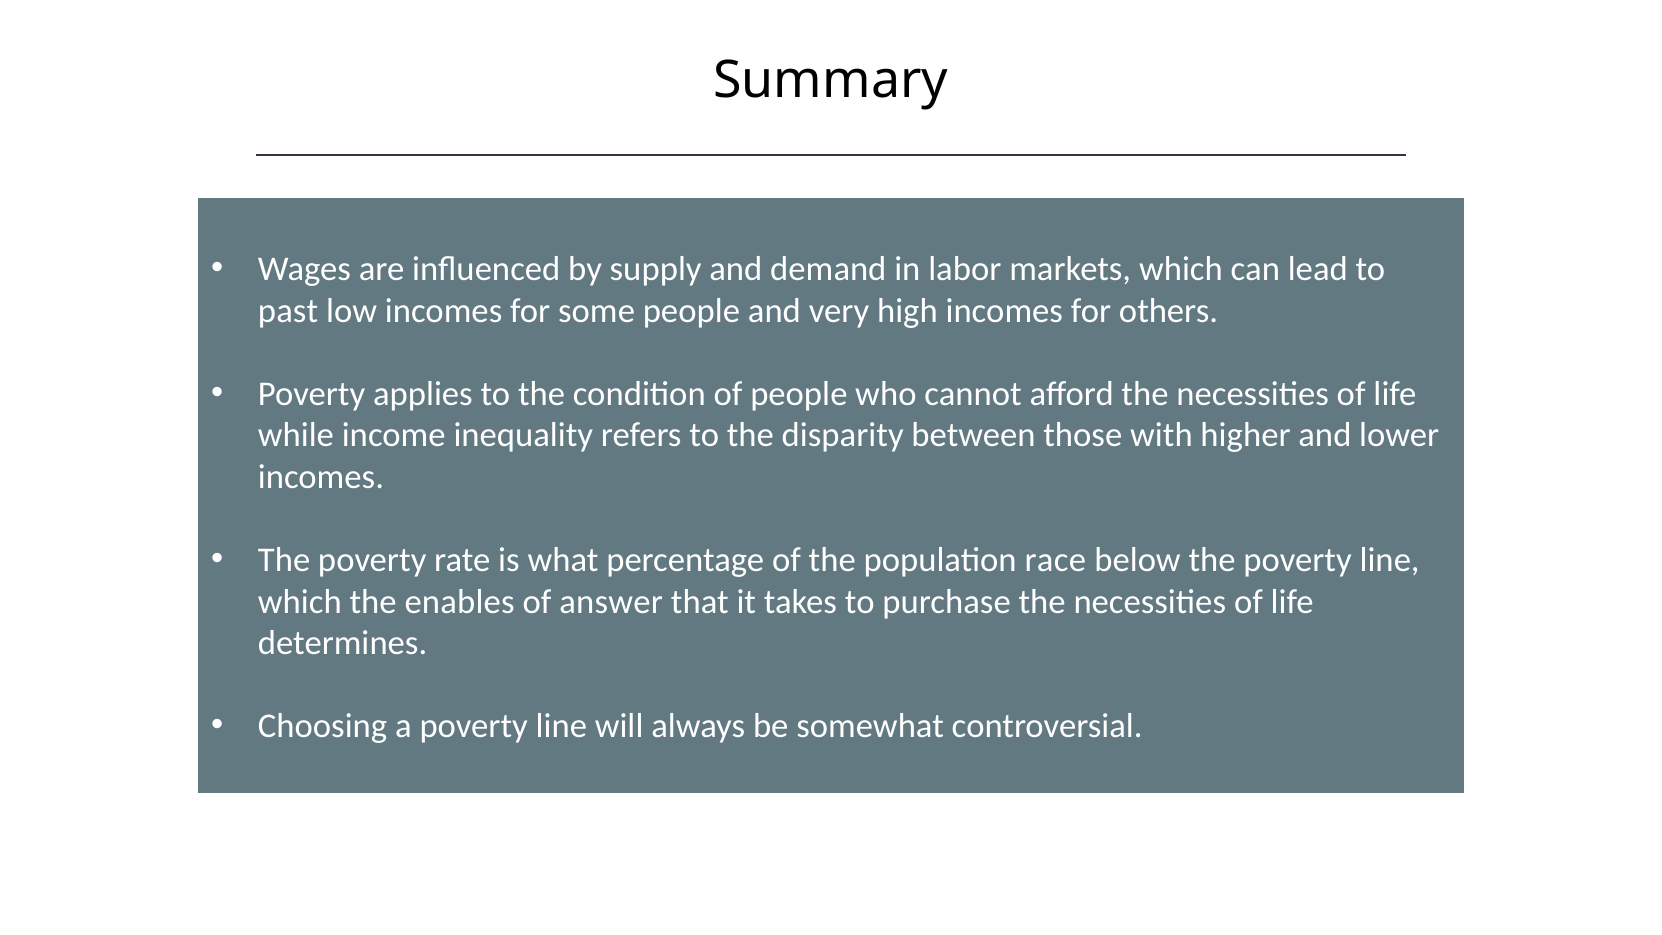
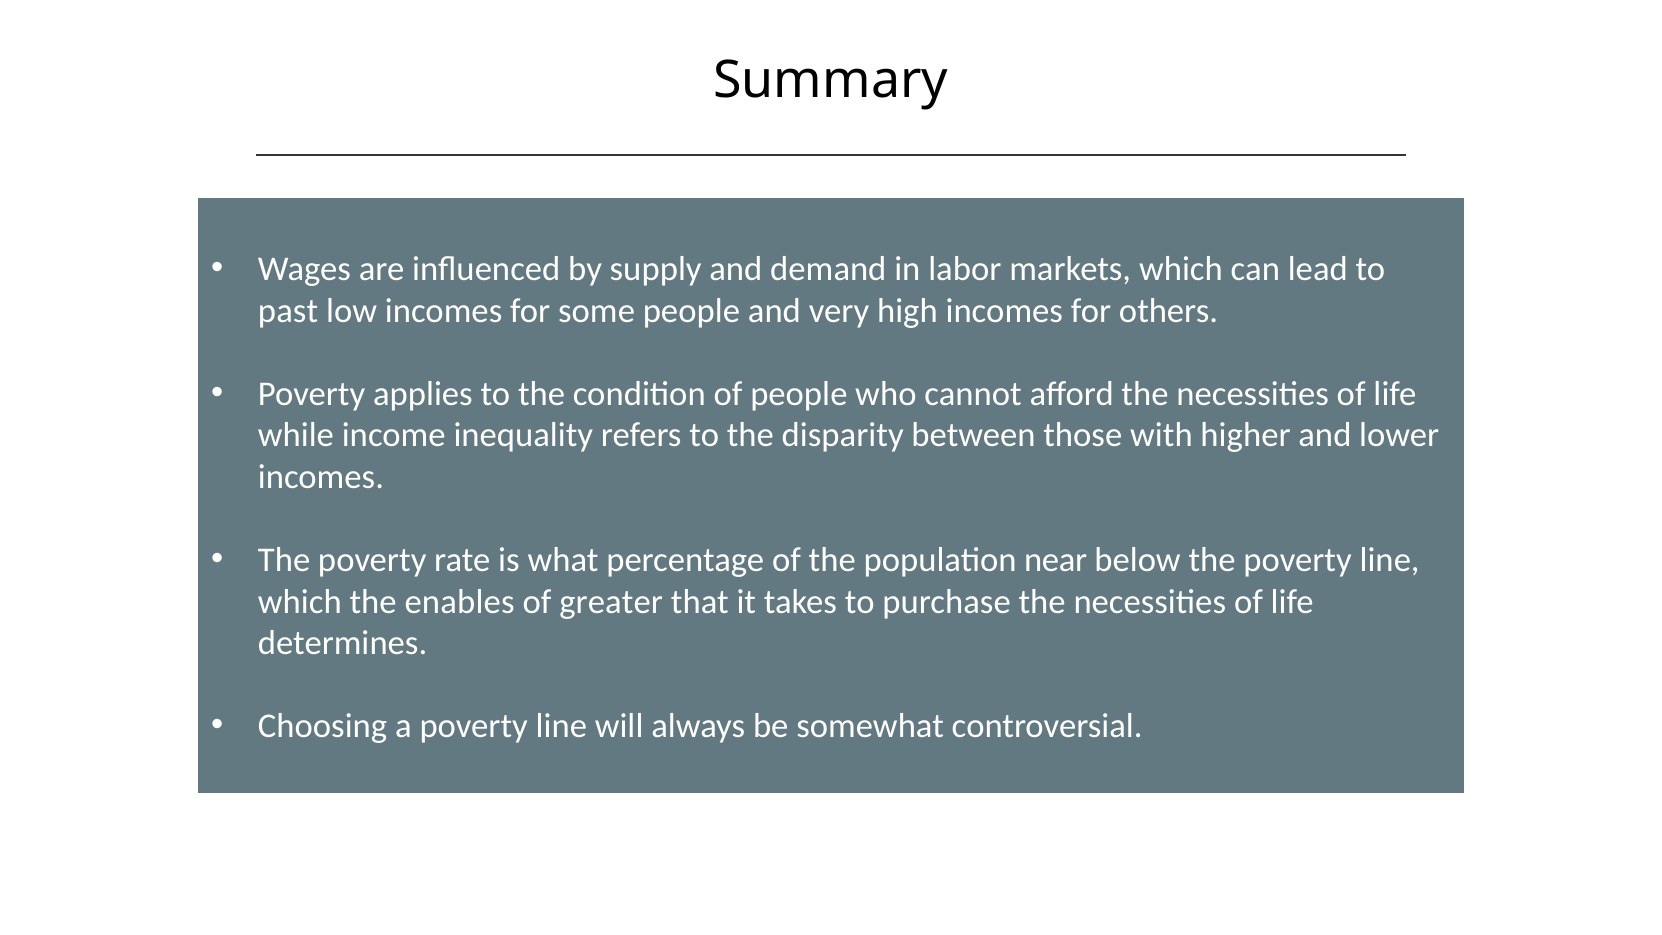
race: race -> near (1056, 560)
answer: answer -> greater (611, 602)
